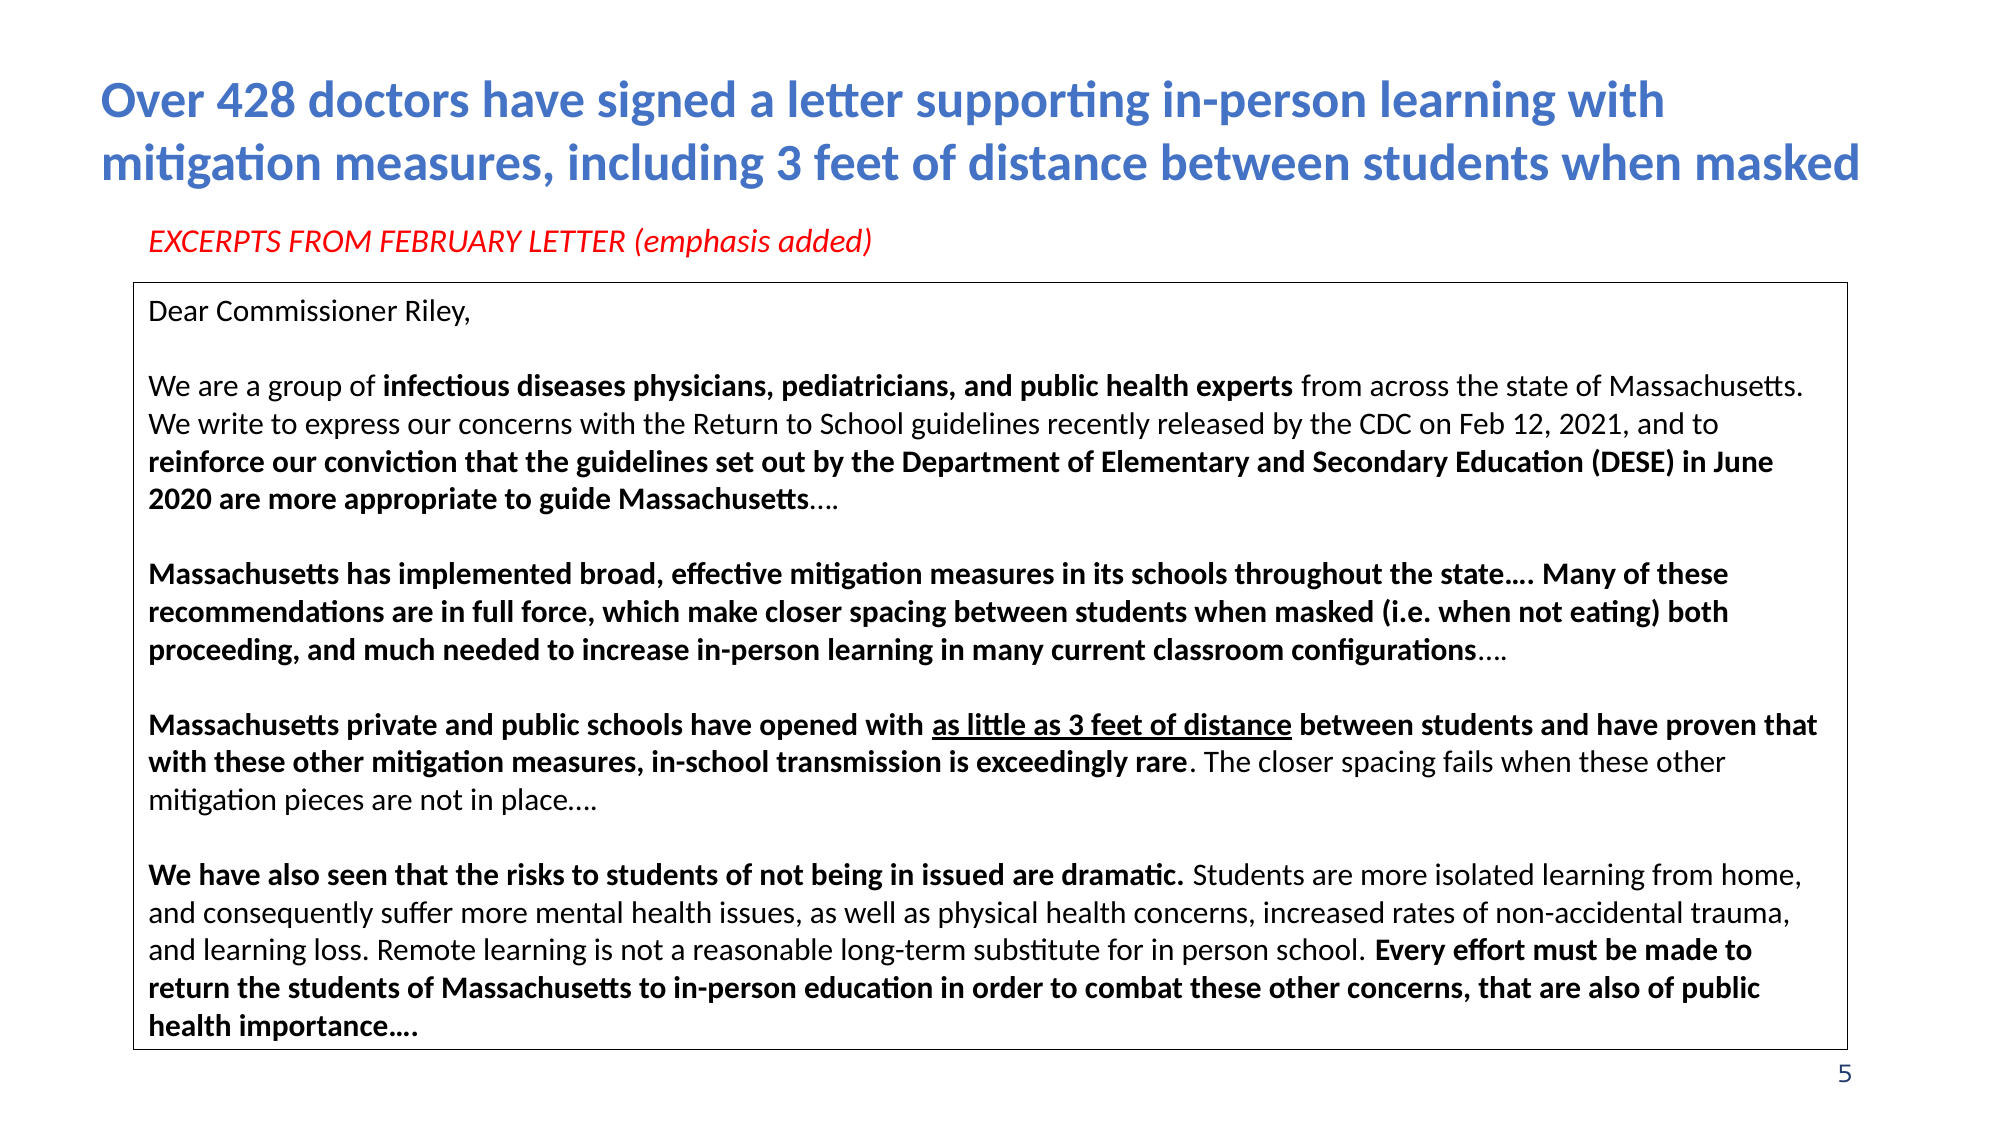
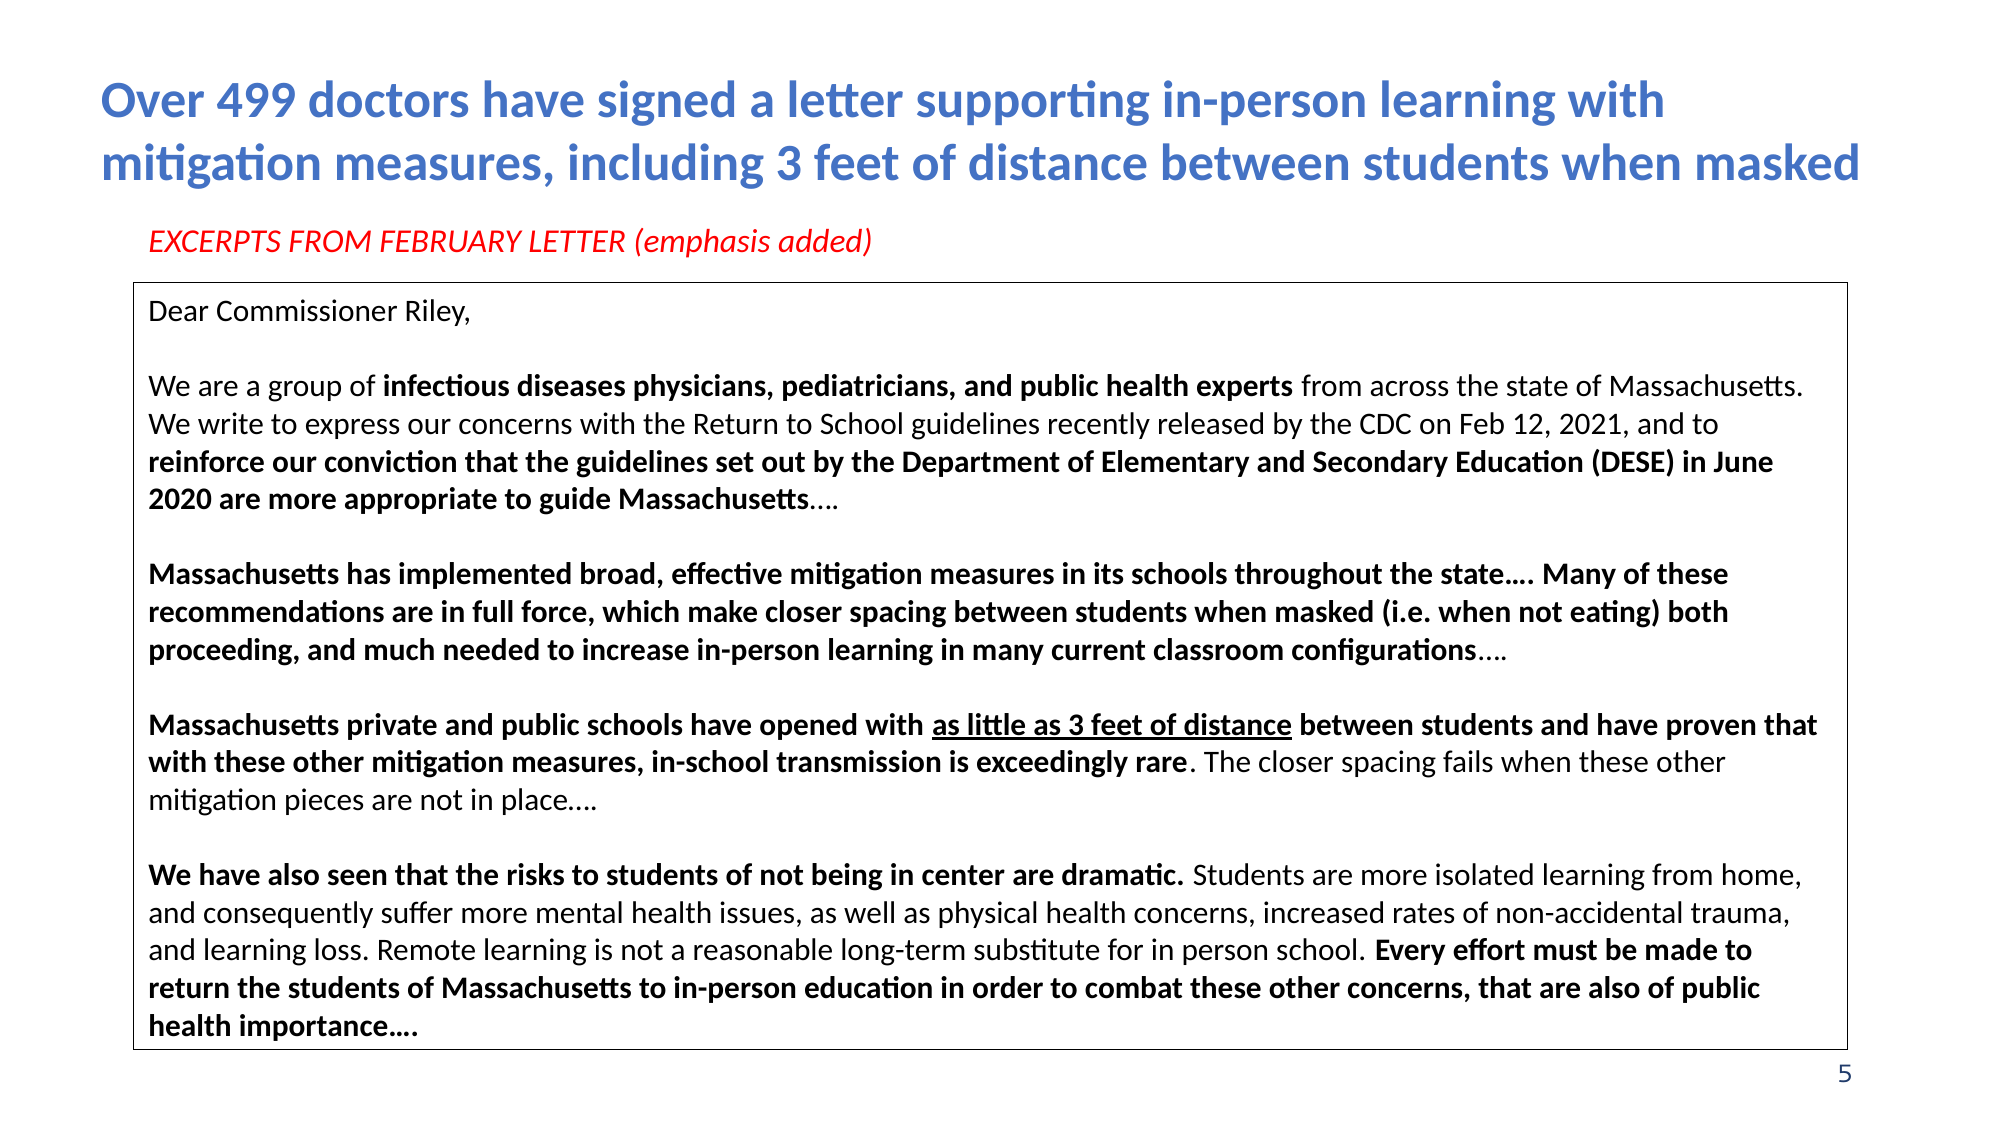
428: 428 -> 499 (256, 101)
issued: issued -> center (963, 876)
